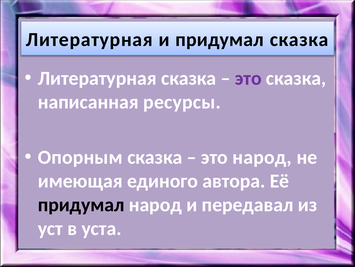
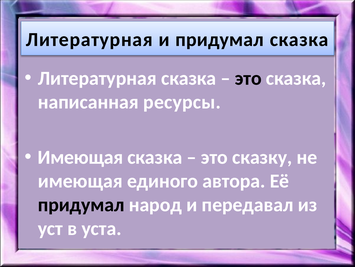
это colour: purple -> black (248, 78)
Опорным: Опорным -> Имеющая (80, 157)
это народ: народ -> сказку (262, 157)
